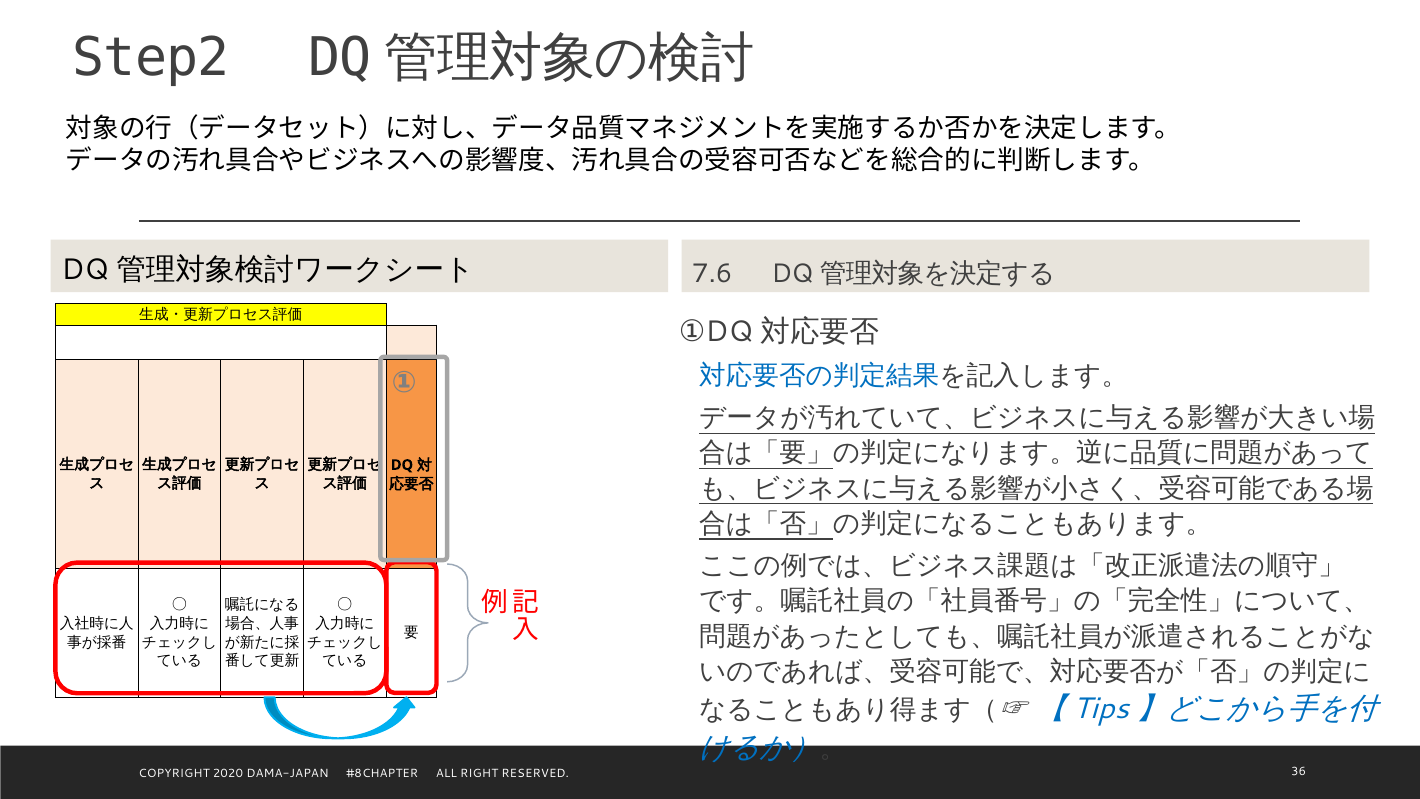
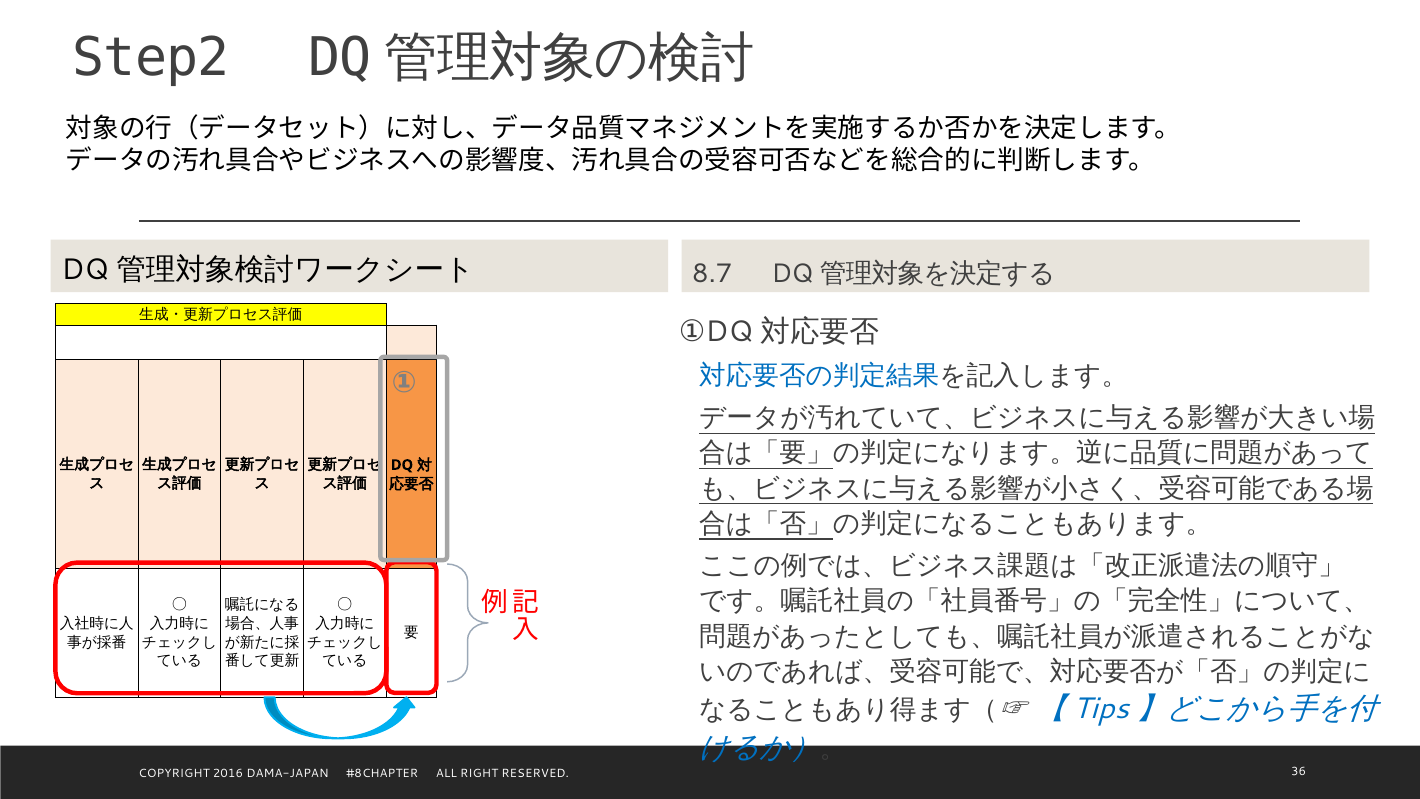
7.6: 7.6 -> 8.7 (712, 274)
2020: 2020 -> 2016 (228, 773)
